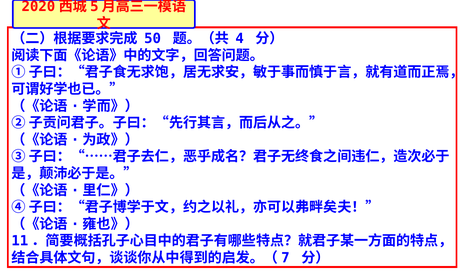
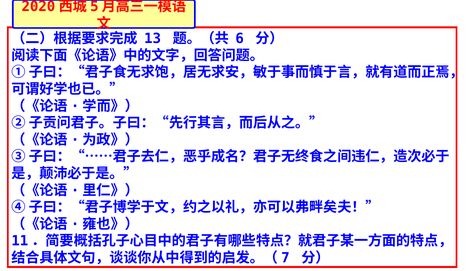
50: 50 -> 13 (153, 39)
4: 4 -> 6 (240, 39)
